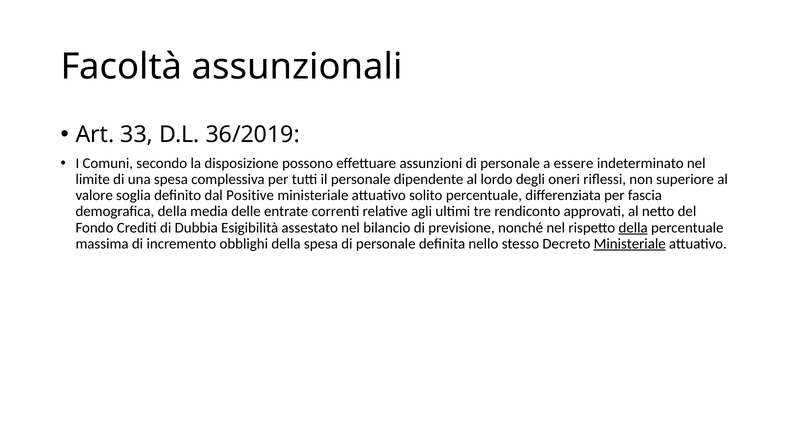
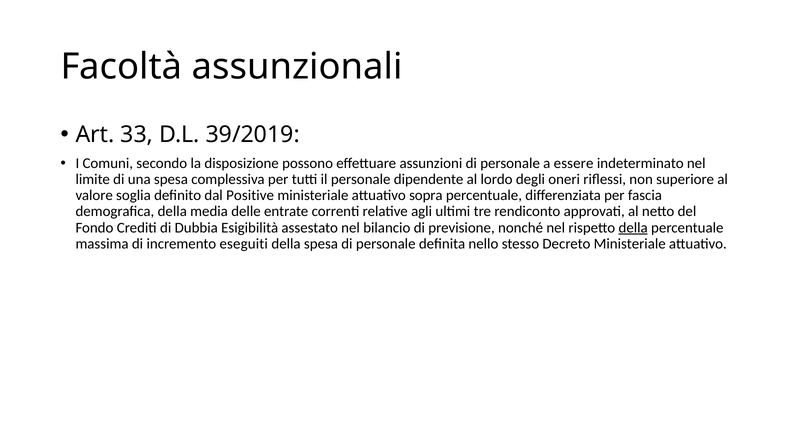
36/2019: 36/2019 -> 39/2019 (253, 134)
solito: solito -> sopra (426, 196)
obblighi: obblighi -> eseguiti (244, 244)
Ministeriale underline: present -> none (630, 244)
